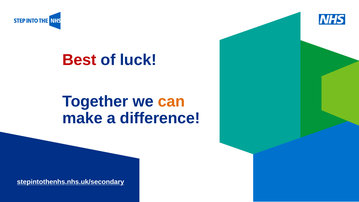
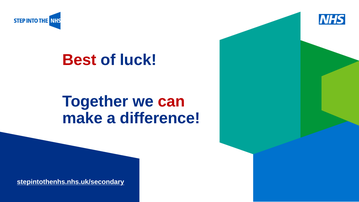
can colour: orange -> red (171, 101)
